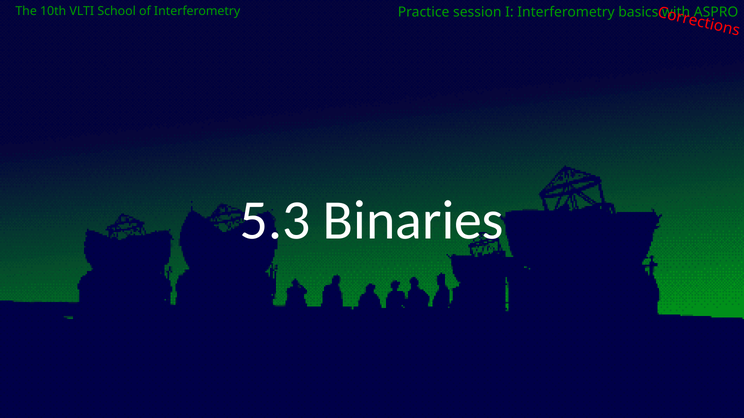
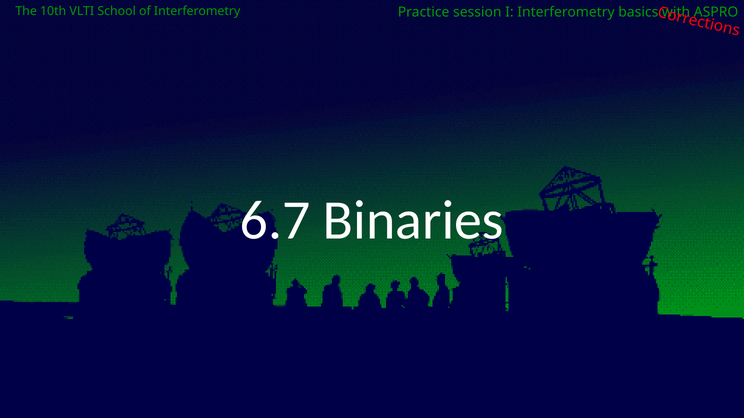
5.3: 5.3 -> 6.7 (275, 221)
